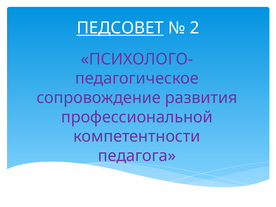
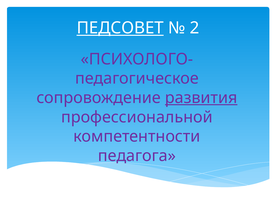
развития underline: none -> present (201, 98)
